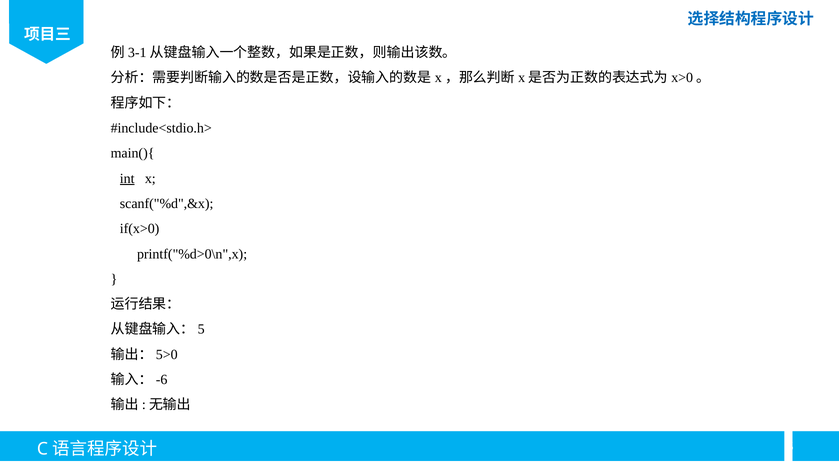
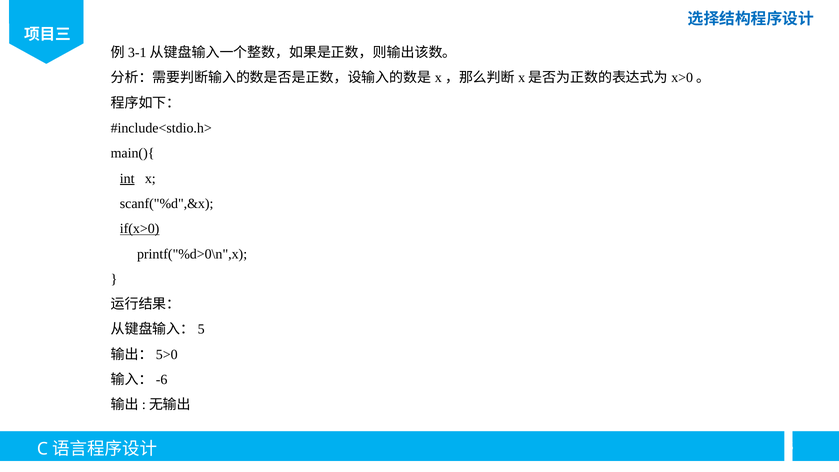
if(x>0 underline: none -> present (140, 229)
